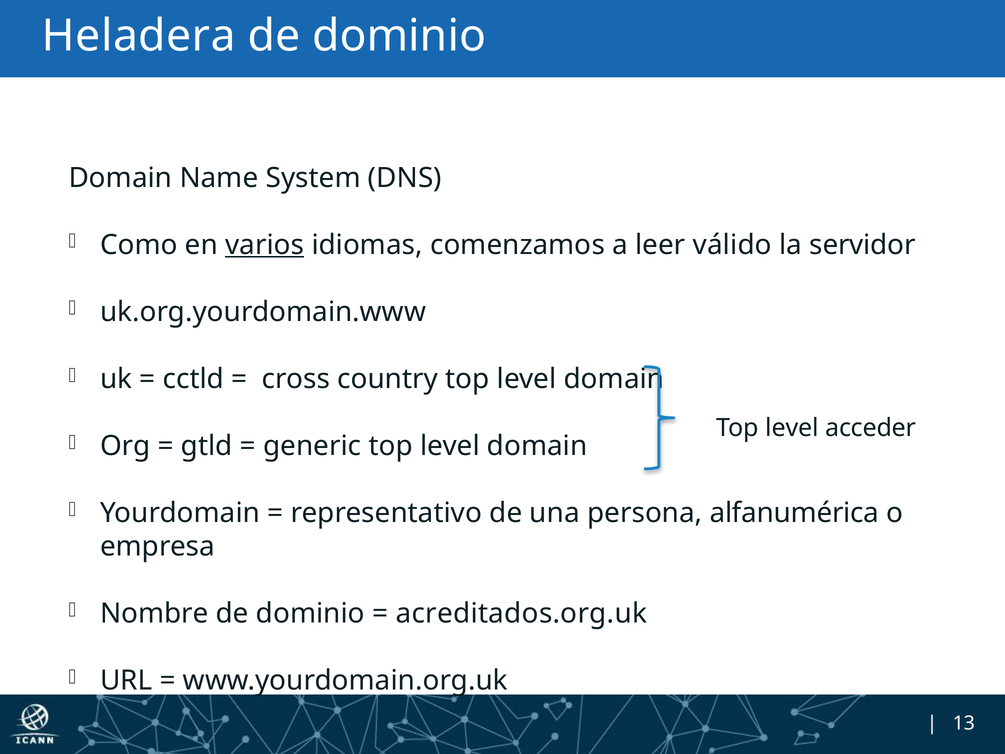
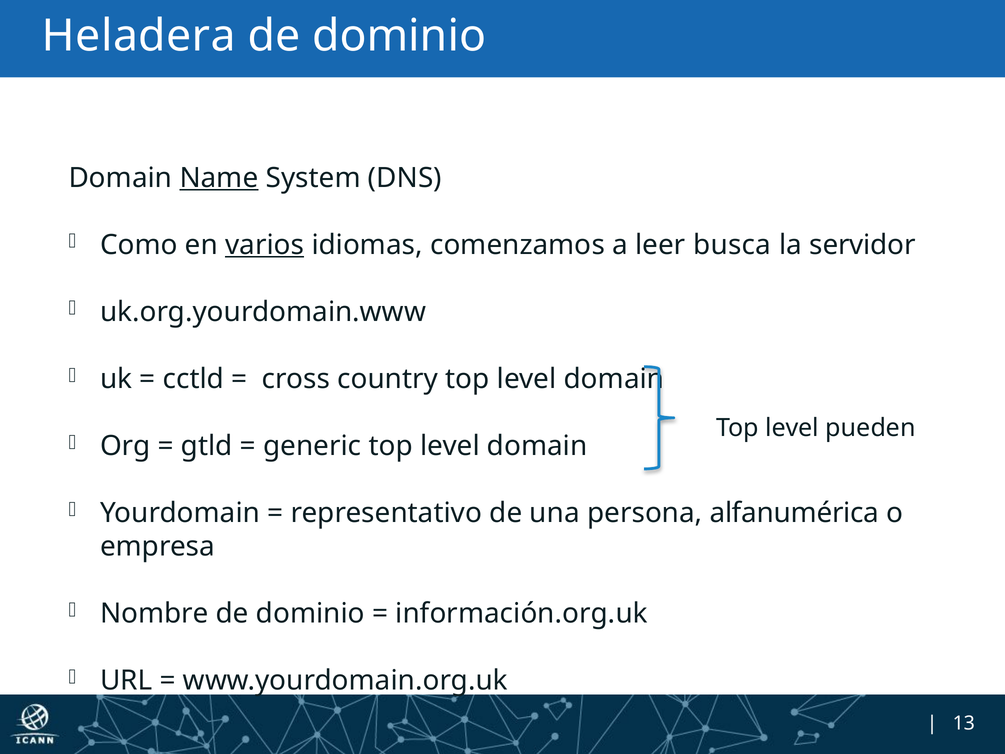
Name underline: none -> present (219, 178)
válido: válido -> busca (732, 245)
acceder: acceder -> pueden (871, 428)
acreditados.org.uk: acreditados.org.uk -> información.org.uk (522, 613)
